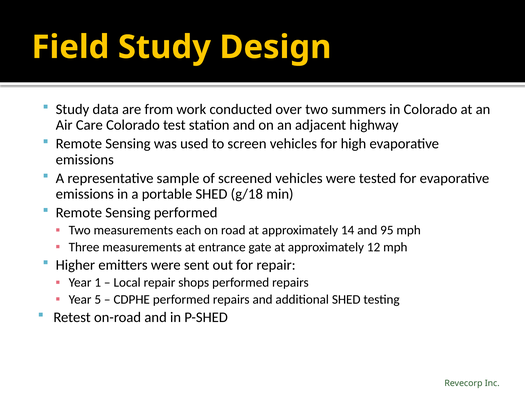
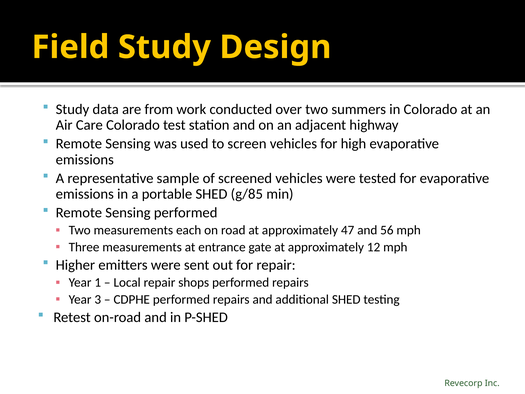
g/18: g/18 -> g/85 (247, 194)
14: 14 -> 47 (348, 230)
95: 95 -> 56 (387, 230)
5: 5 -> 3 (98, 299)
